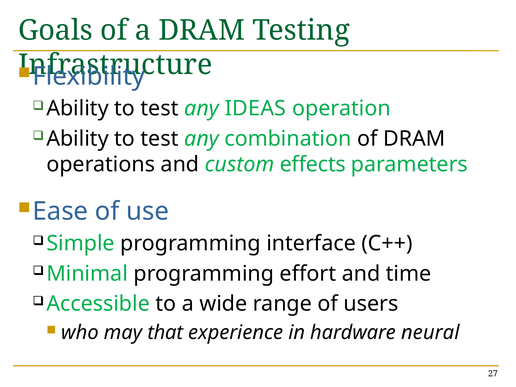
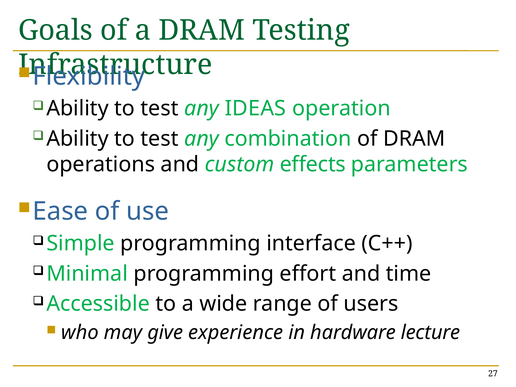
that: that -> give (165, 333)
neural: neural -> lecture (431, 333)
